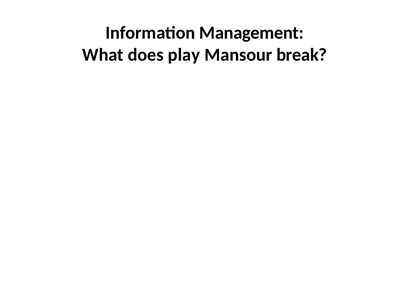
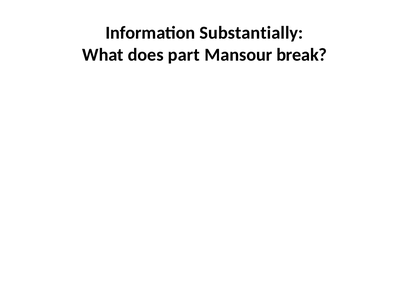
Management: Management -> Substantially (251, 33)
play: play -> part (184, 55)
